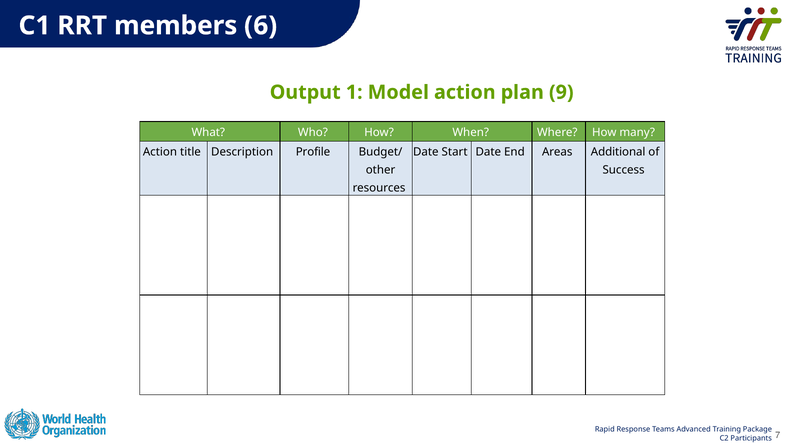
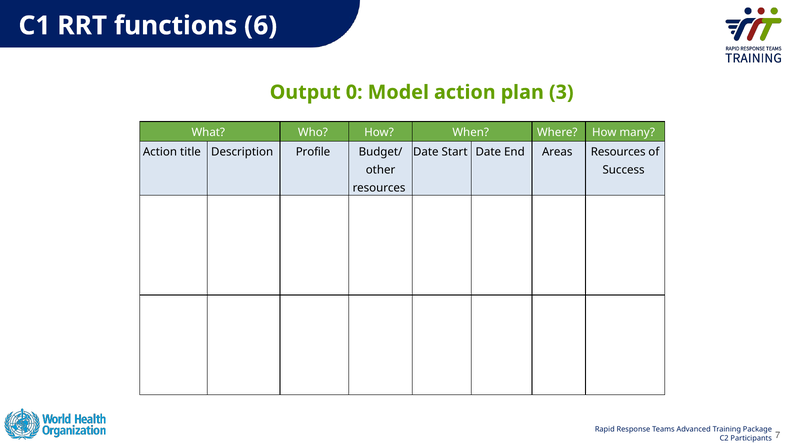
members: members -> functions (176, 26)
1: 1 -> 0 (354, 92)
9: 9 -> 3 (561, 92)
Areas Additional: Additional -> Resources (618, 152)
